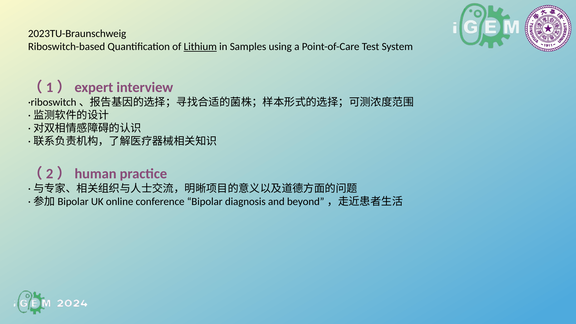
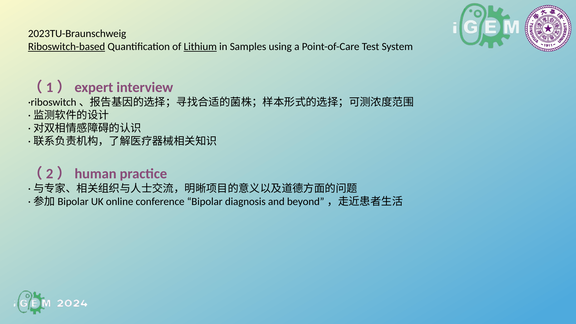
Riboswitch-based underline: none -> present (67, 47)
